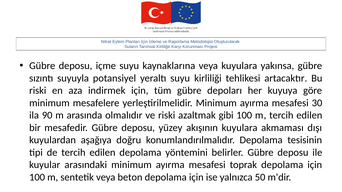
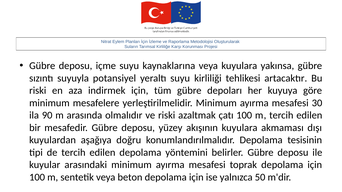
gibi: gibi -> çatı (226, 115)
